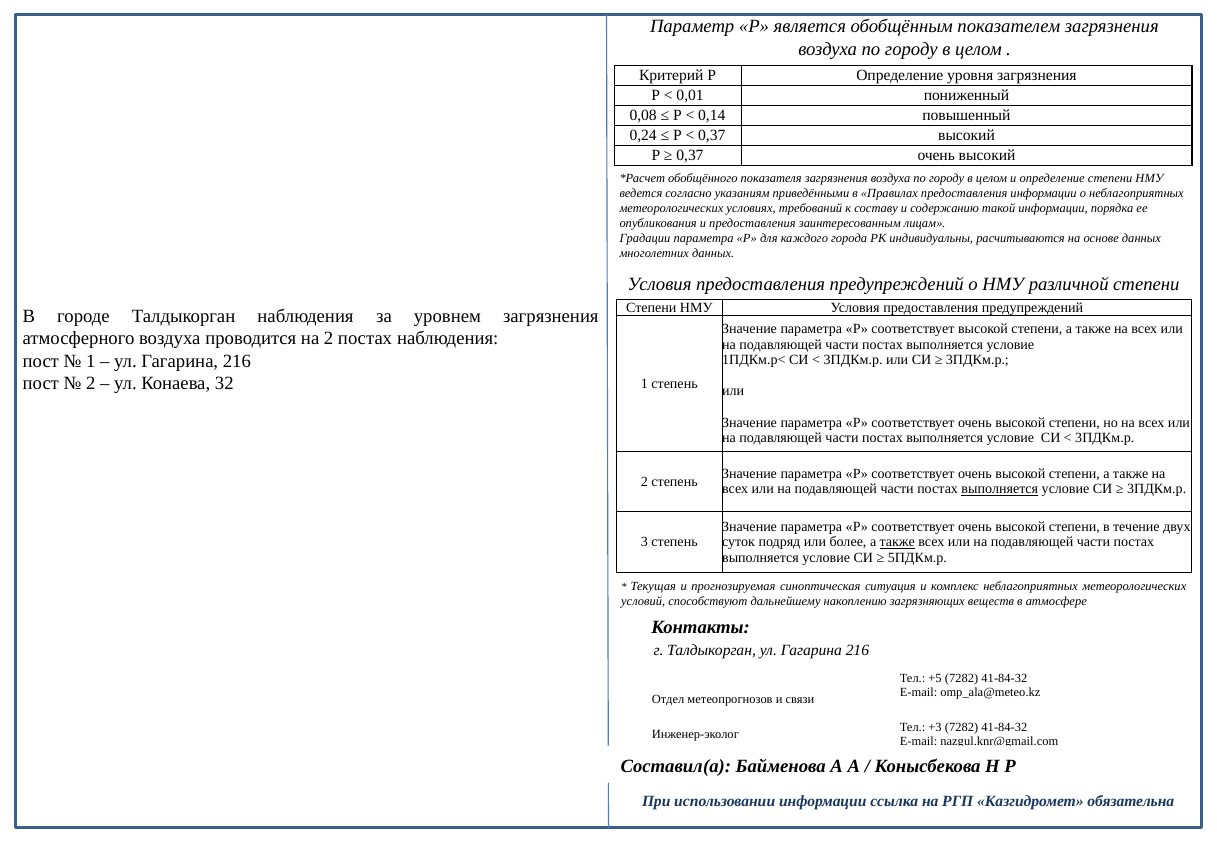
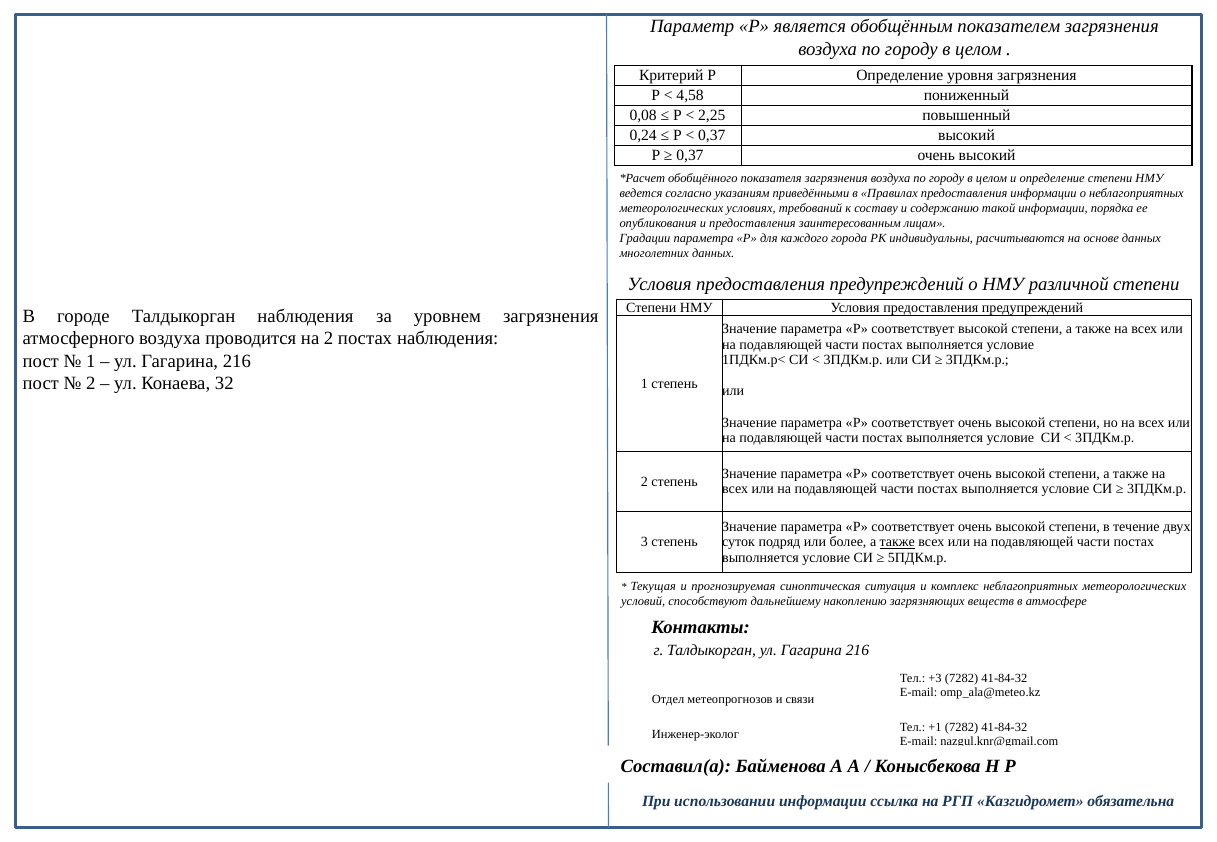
0,01: 0,01 -> 4,58 (690, 95)
0,14: 0,14 -> 2,25 (712, 115)
выполняется underline: present -> none (1000, 490)
+5: +5 -> +3 (935, 679)
+3: +3 -> +1 (935, 728)
